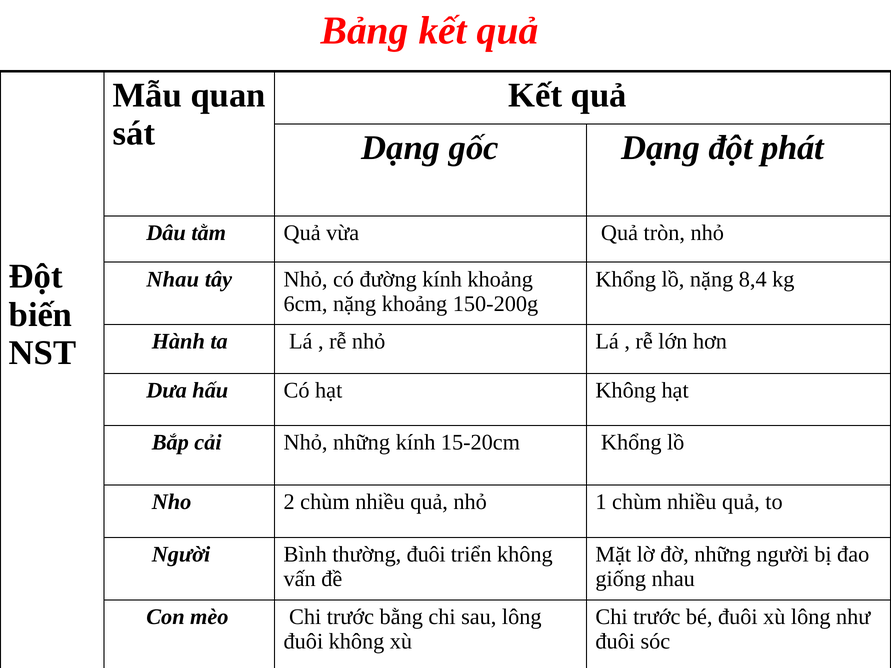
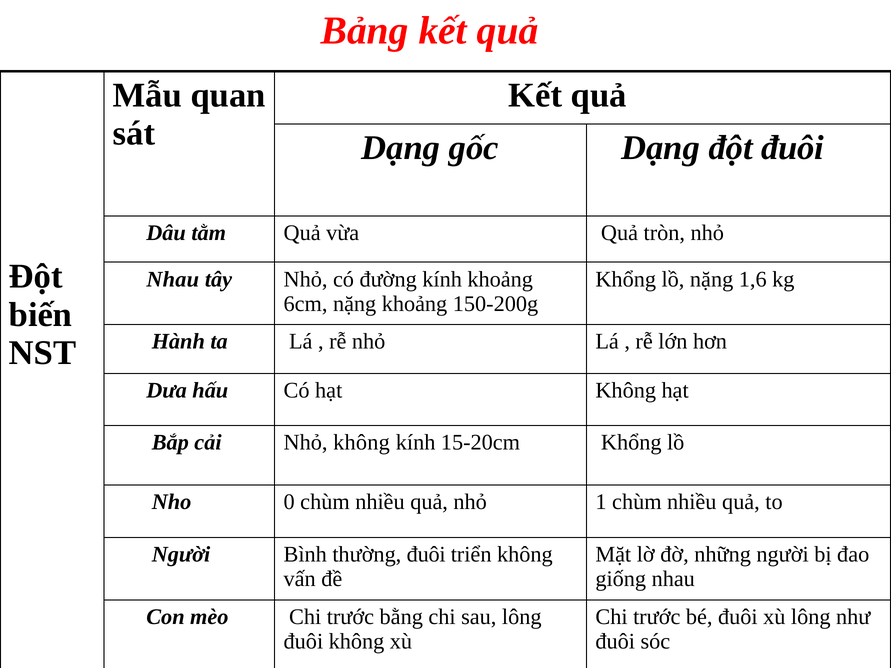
đột phát: phát -> đuôi (792, 148)
8,4: 8,4 -> 1,6 (753, 279)
Nhỏ những: những -> không (362, 443)
2: 2 -> 0 (289, 502)
